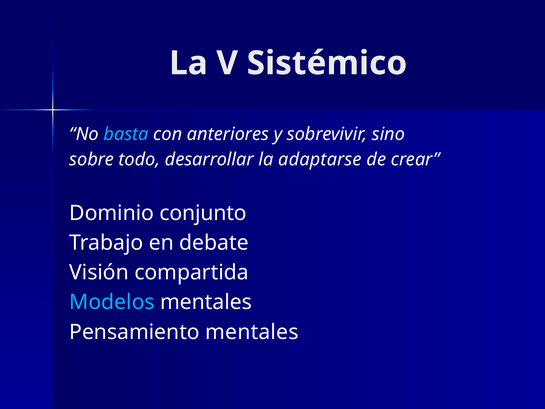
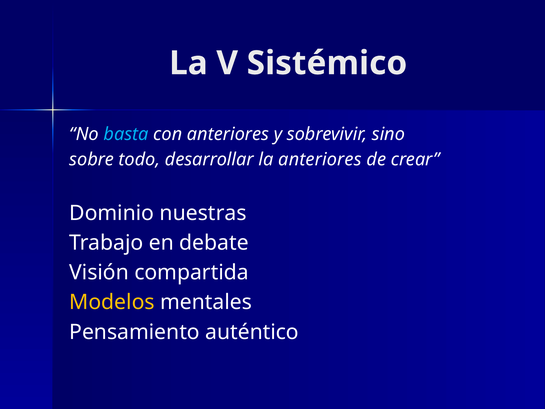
la adaptarse: adaptarse -> anteriores (320, 160)
conjunto: conjunto -> nuestras (203, 213)
Modelos colour: light blue -> yellow (112, 302)
Pensamiento mentales: mentales -> auténtico (252, 332)
